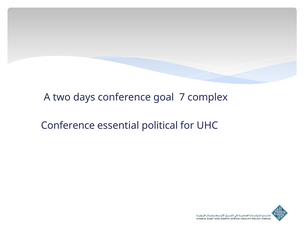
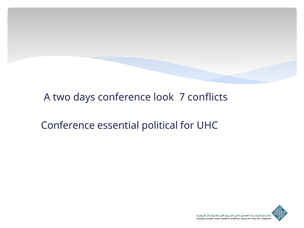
goal: goal -> look (164, 97)
complex: complex -> conflicts (208, 97)
